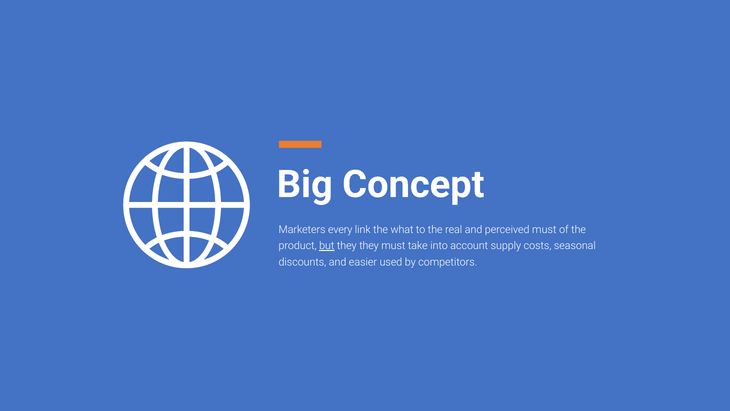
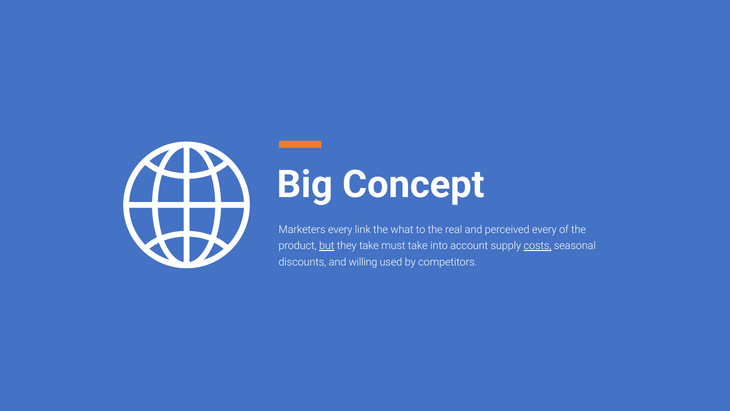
perceived must: must -> every (544, 229)
they they: they -> take (369, 246)
costs underline: none -> present (538, 246)
easier: easier -> willing (363, 262)
